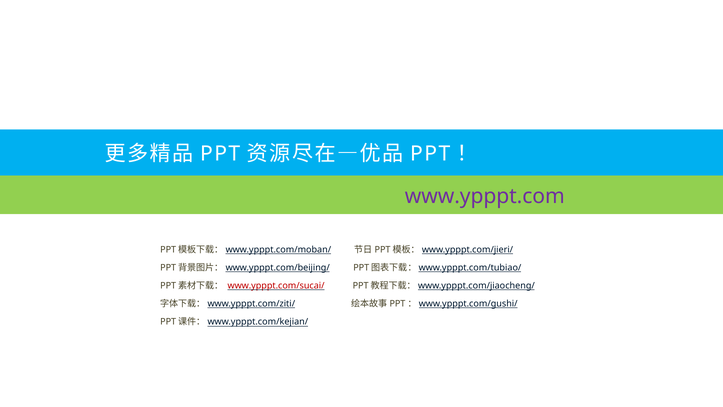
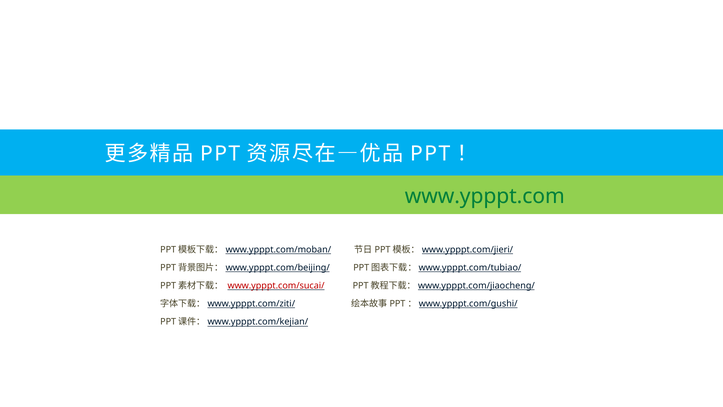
www.ypppt.com colour: purple -> green (485, 196)
